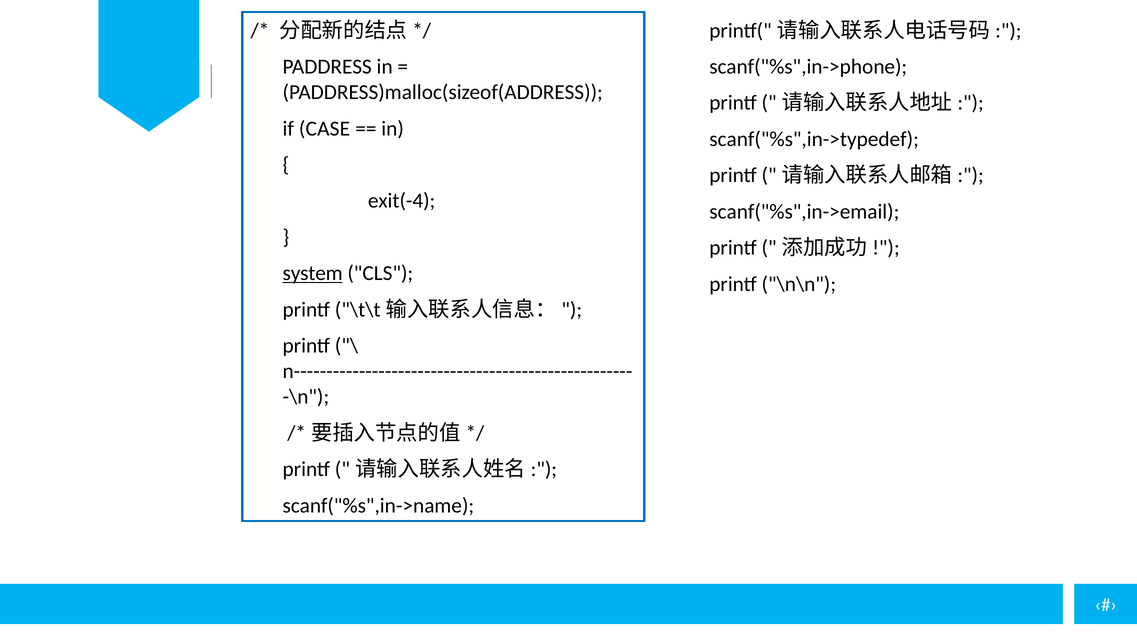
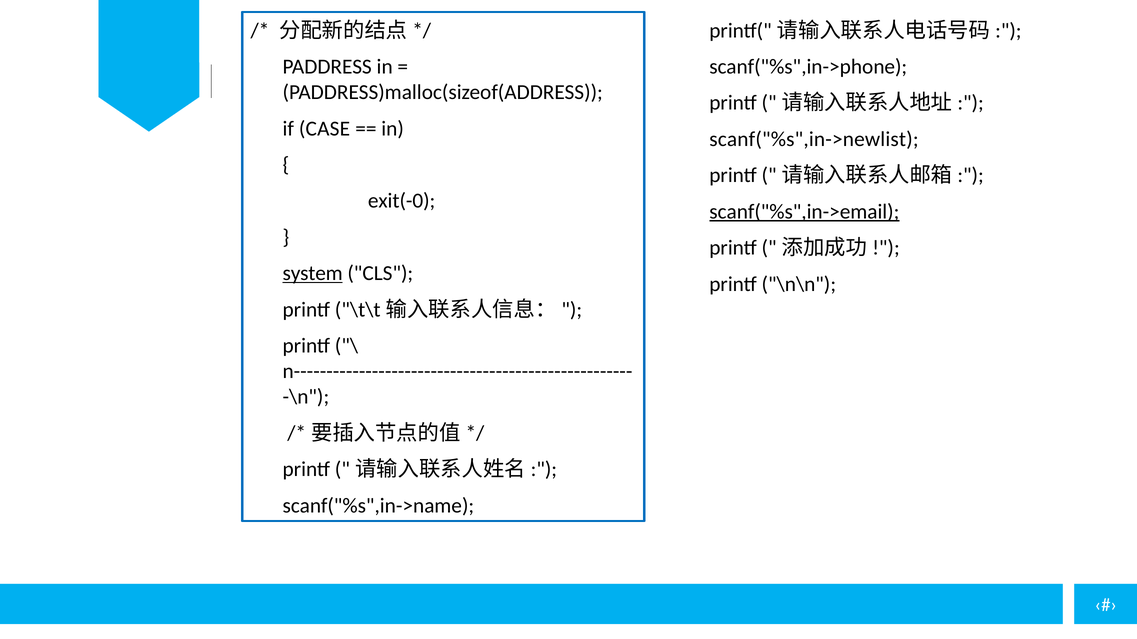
scanf("%s",in->typedef: scanf("%s",in->typedef -> scanf("%s",in->newlist (814, 139)
exit(-4: exit(-4 -> exit(-0 (402, 201)
scanf("%s",in->email underline: none -> present (804, 212)
